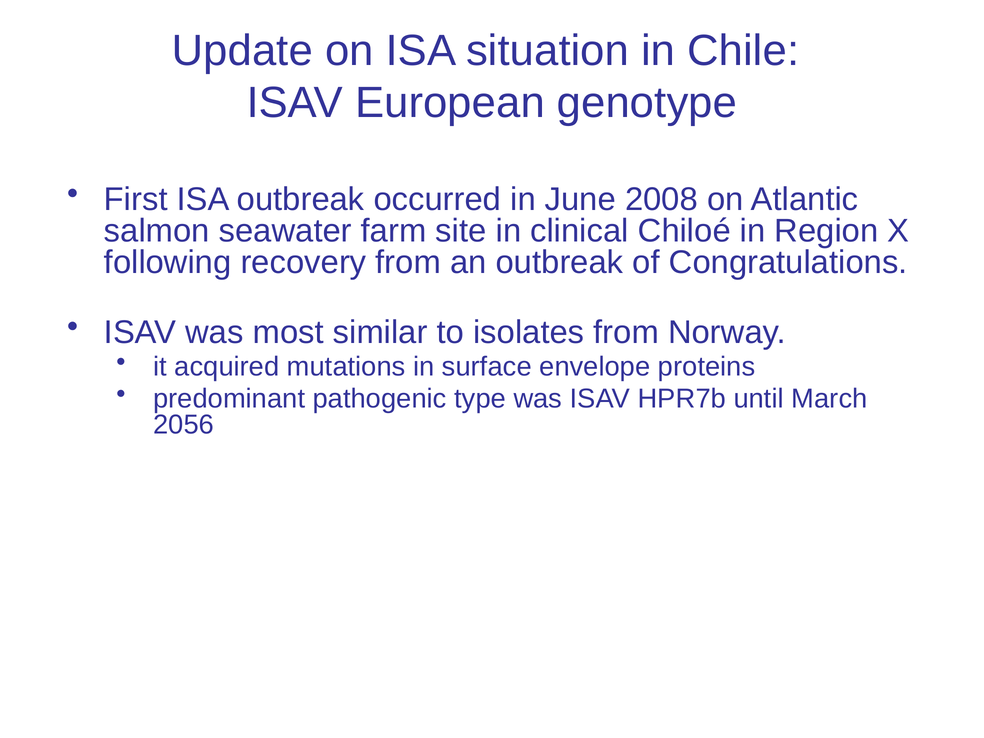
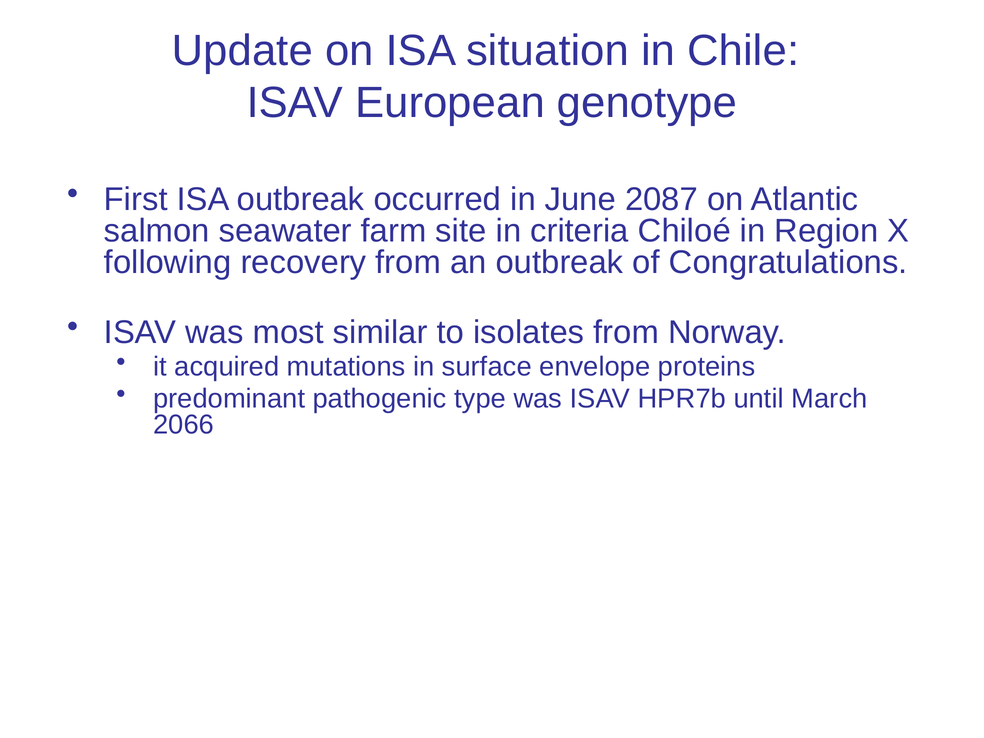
2008: 2008 -> 2087 (662, 200)
clinical: clinical -> criteria (579, 231)
2056: 2056 -> 2066 (184, 425)
